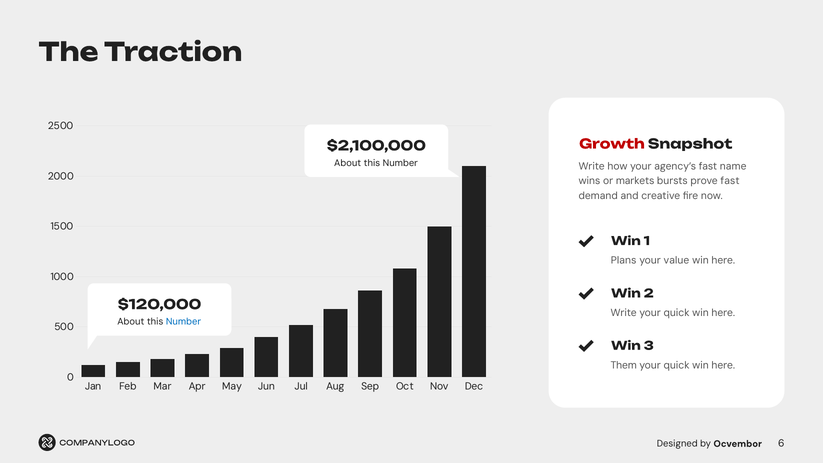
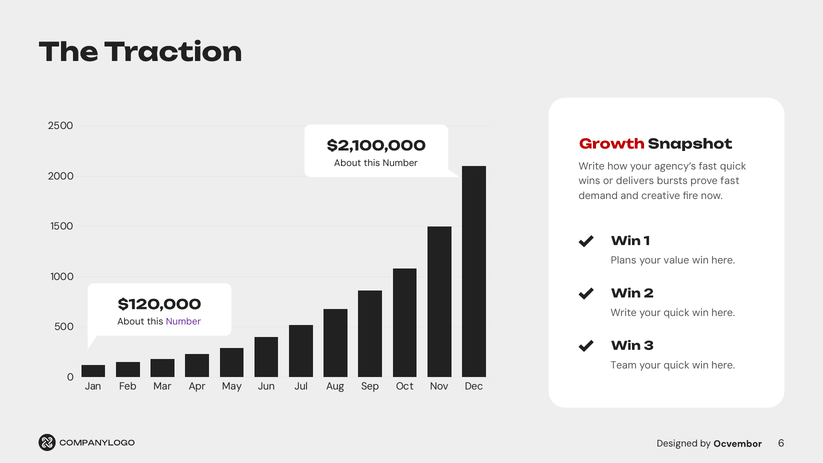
fast name: name -> quick (733, 166)
markets: markets -> delivers (635, 181)
Number colour: blue -> purple (183, 322)
Them: Them -> Team (624, 365)
